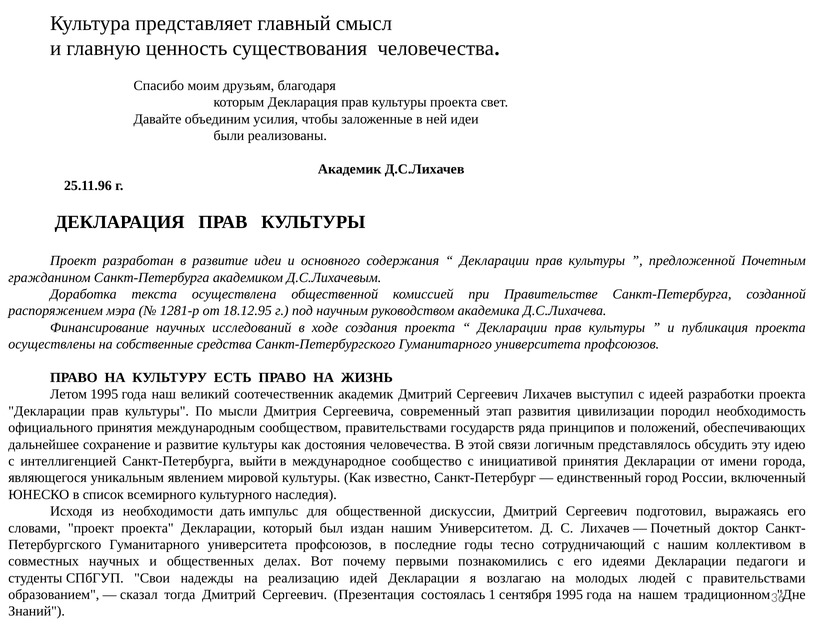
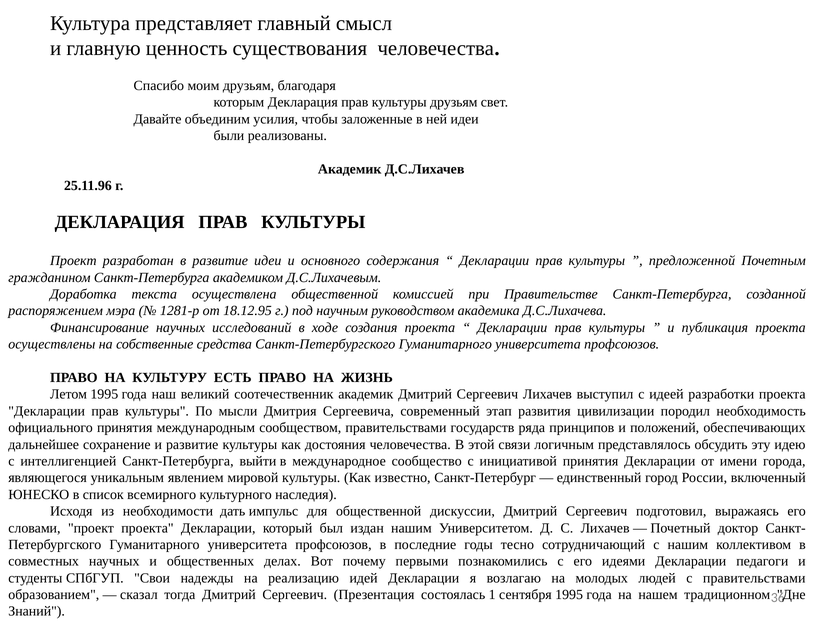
культуры проекта: проекта -> друзьям (454, 102)
